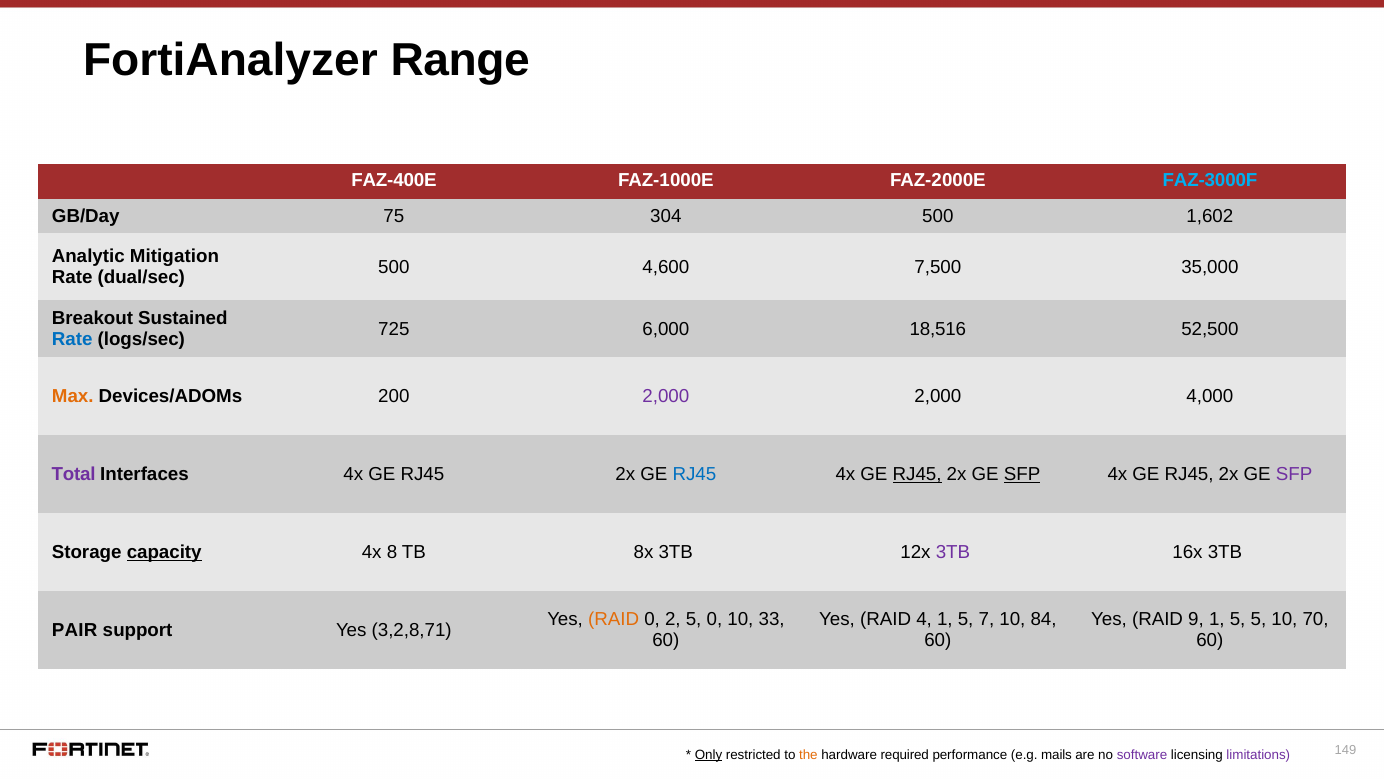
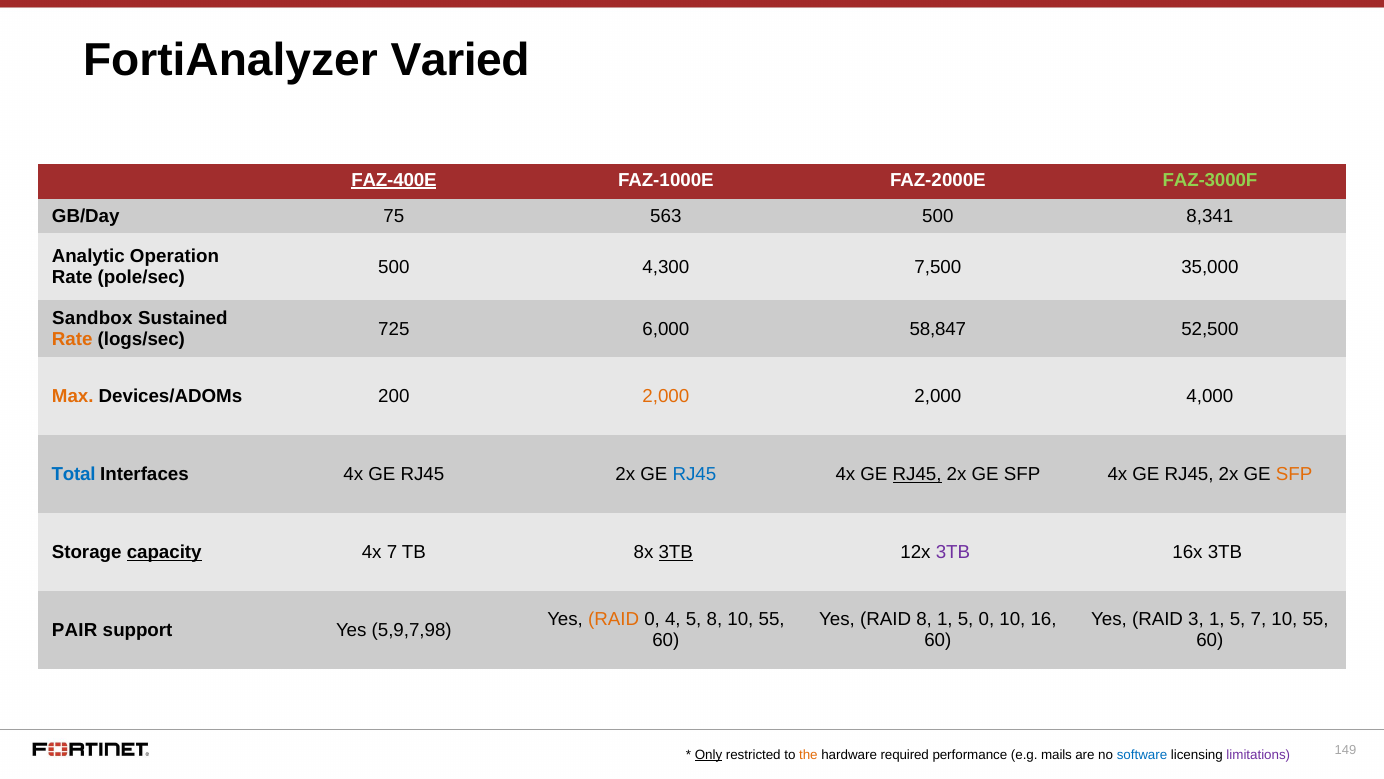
Range: Range -> Varied (460, 60)
FAZ-400E underline: none -> present (394, 180)
FAZ-3000F colour: light blue -> light green (1210, 180)
304: 304 -> 563 (666, 216)
1,602: 1,602 -> 8,341 (1210, 216)
Mitigation: Mitigation -> Operation (175, 257)
4,600: 4,600 -> 4,300 (666, 267)
dual/sec: dual/sec -> pole/sec (141, 278)
Breakout: Breakout -> Sandbox (92, 318)
18,516: 18,516 -> 58,847 (938, 329)
Rate colour: blue -> orange (72, 339)
2,000 colour: purple -> orange (666, 396)
Total colour: purple -> blue (74, 474)
SFP underline: present -> none (1022, 474)
SFP colour: purple -> orange (1294, 474)
4x 8: 8 -> 7 (392, 552)
3TB underline: none -> present (676, 552)
2: 2 -> 4 (673, 619)
5 0: 0 -> 8 (714, 619)
33: 33 -> 55 (772, 619)
RAID 4: 4 -> 8 (924, 619)
5 7: 7 -> 0 (986, 619)
84: 84 -> 16 (1044, 619)
9: 9 -> 3 (1196, 619)
5 5: 5 -> 7 (1258, 619)
70: 70 -> 55 (1316, 619)
3,2,8,71: 3,2,8,71 -> 5,9,7,98 (412, 630)
software colour: purple -> blue (1142, 754)
